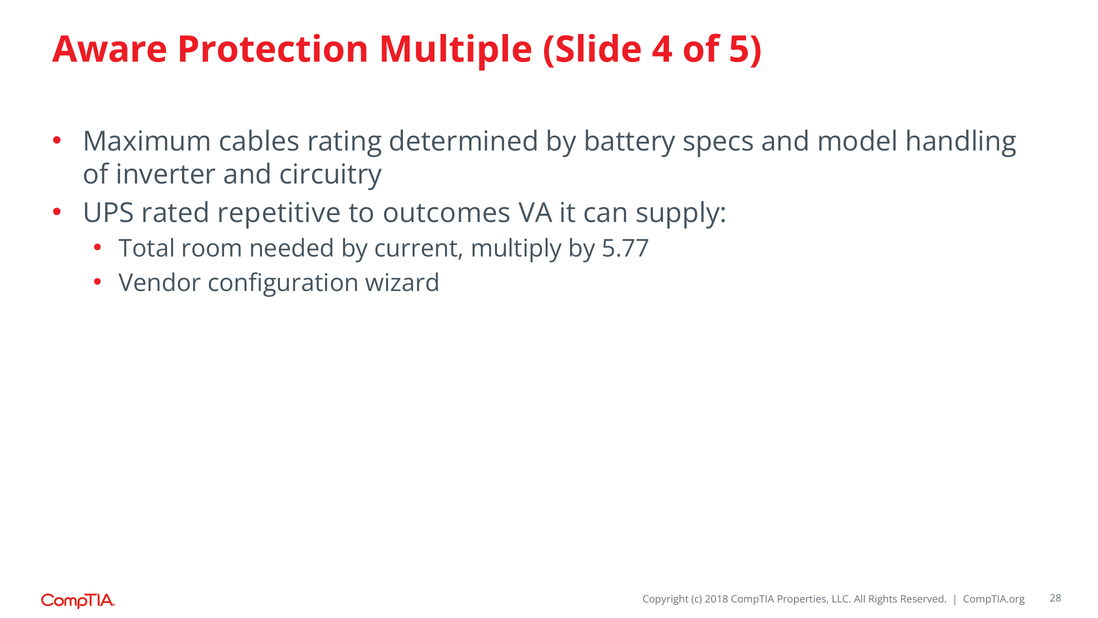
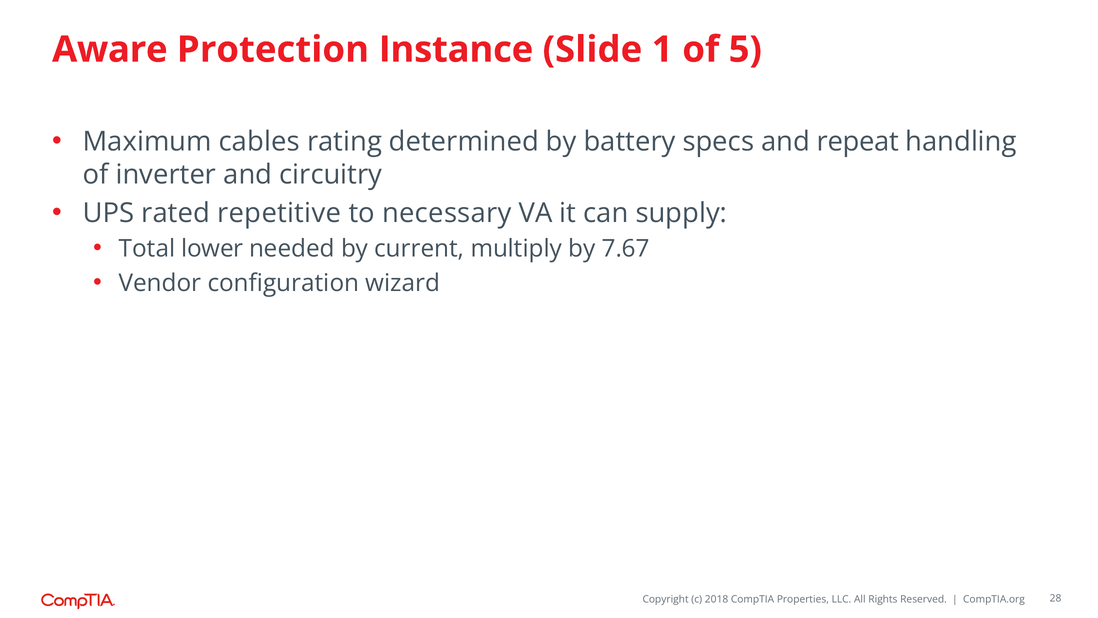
Multiple: Multiple -> Instance (456, 50)
4: 4 -> 1 (662, 50)
model: model -> repeat (858, 142)
outcomes: outcomes -> necessary (447, 213)
room: room -> lower (212, 249)
5.77: 5.77 -> 7.67 (626, 249)
